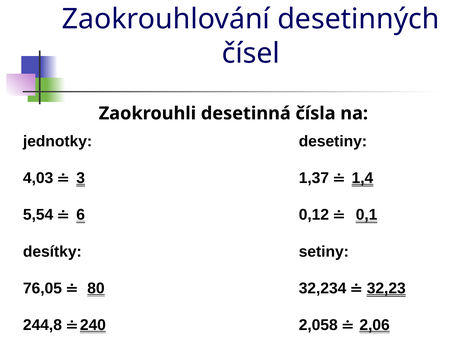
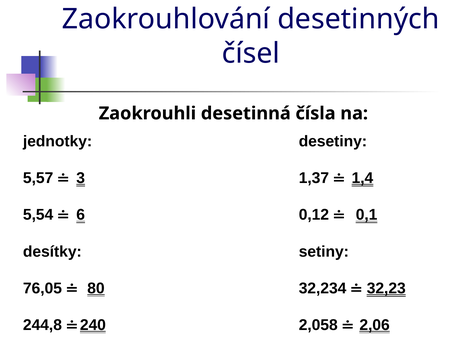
4,03: 4,03 -> 5,57 (38, 178)
